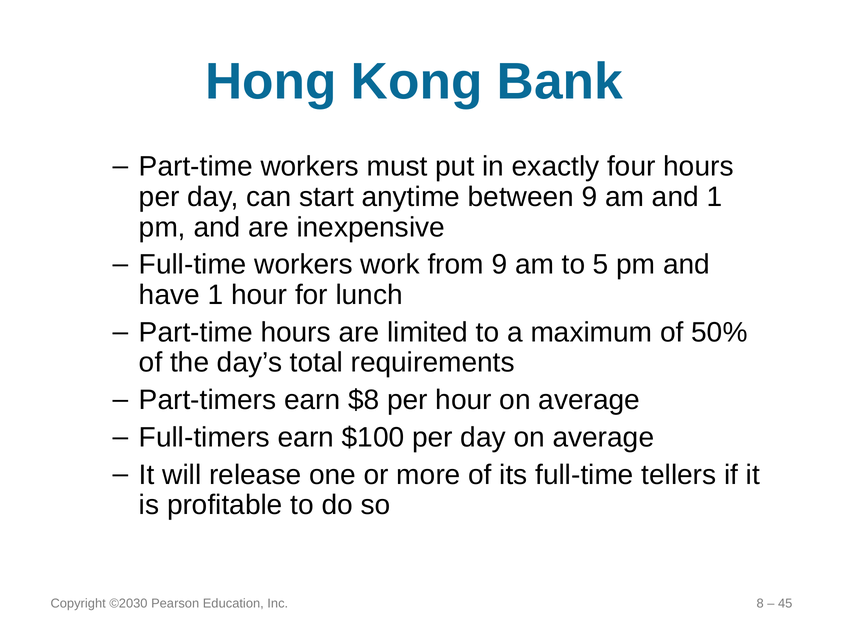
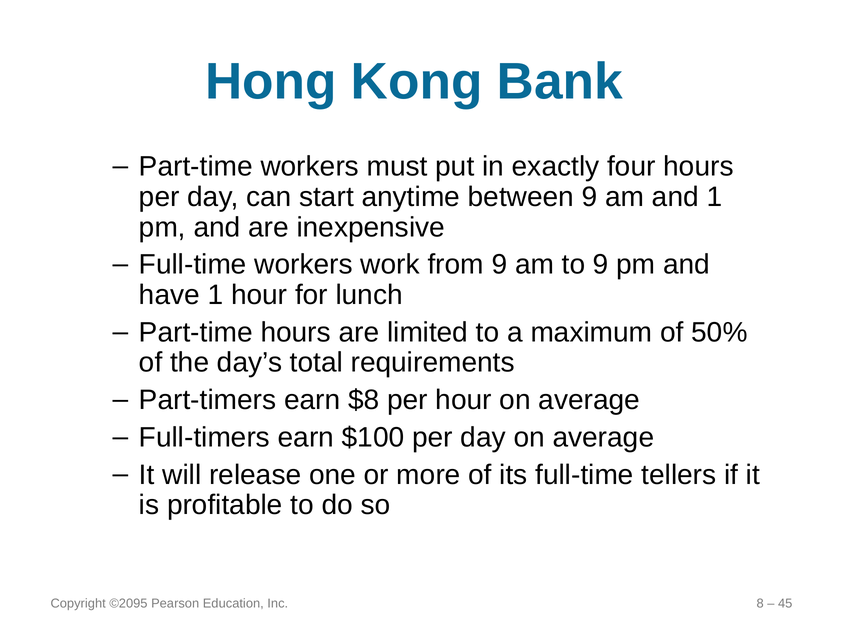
to 5: 5 -> 9 (601, 265)
©2030: ©2030 -> ©2095 (128, 604)
